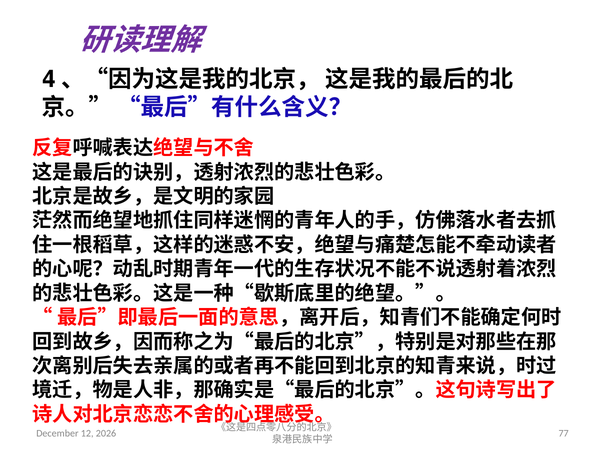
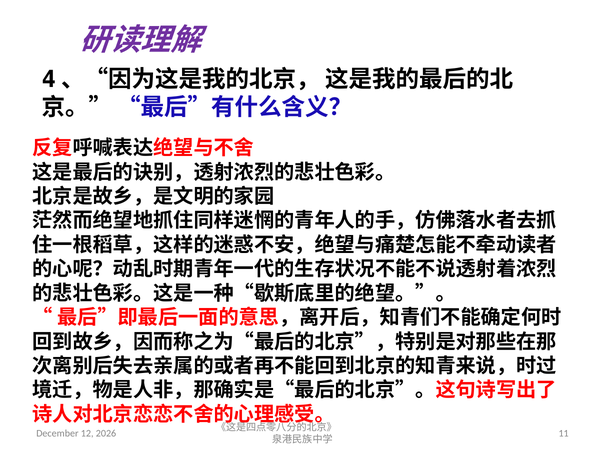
77: 77 -> 11 (564, 433)
